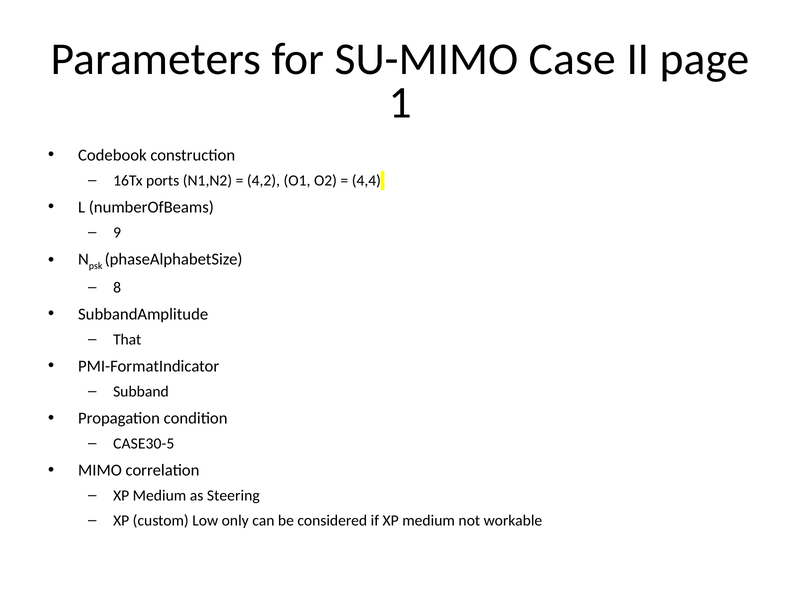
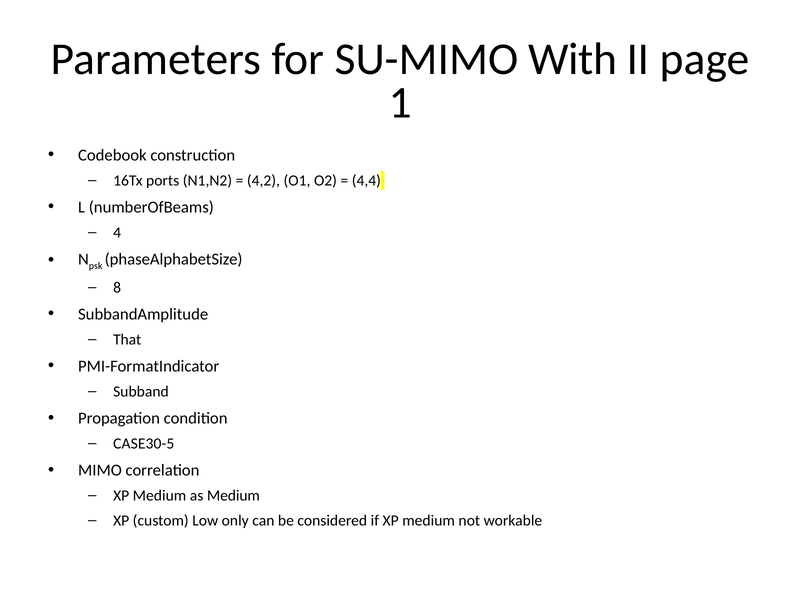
Case: Case -> With (573, 59)
9: 9 -> 4 (117, 233)
as Steering: Steering -> Medium (233, 496)
